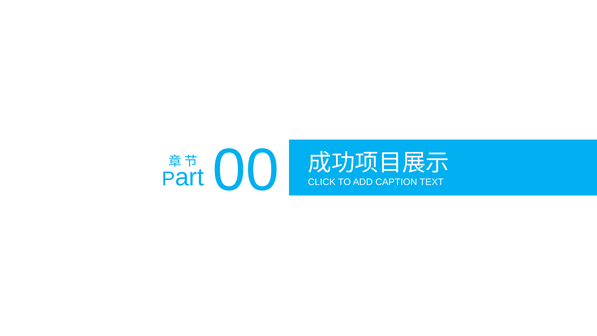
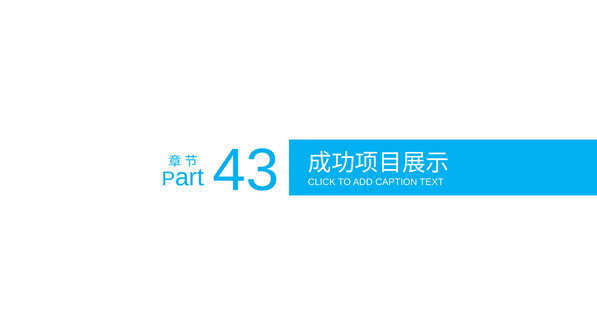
00: 00 -> 43 (246, 170)
